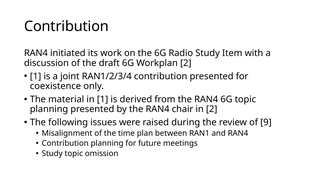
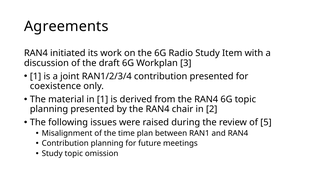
Contribution: Contribution -> Agreements (66, 26)
Workplan 2: 2 -> 3 (186, 63)
9: 9 -> 5 (266, 123)
